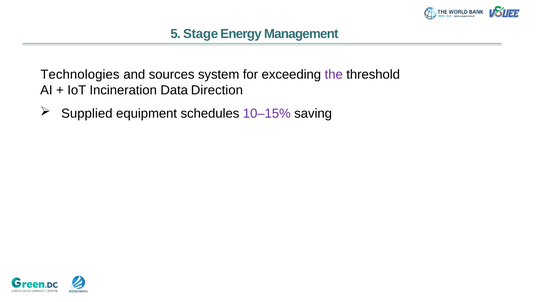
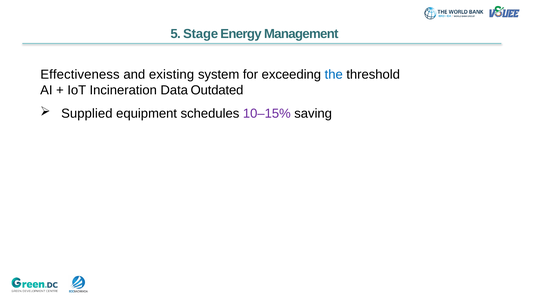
Technologies: Technologies -> Effectiveness (80, 74)
sources: sources -> existing (172, 74)
the colour: purple -> blue (334, 74)
Direction: Direction -> Outdated (217, 90)
